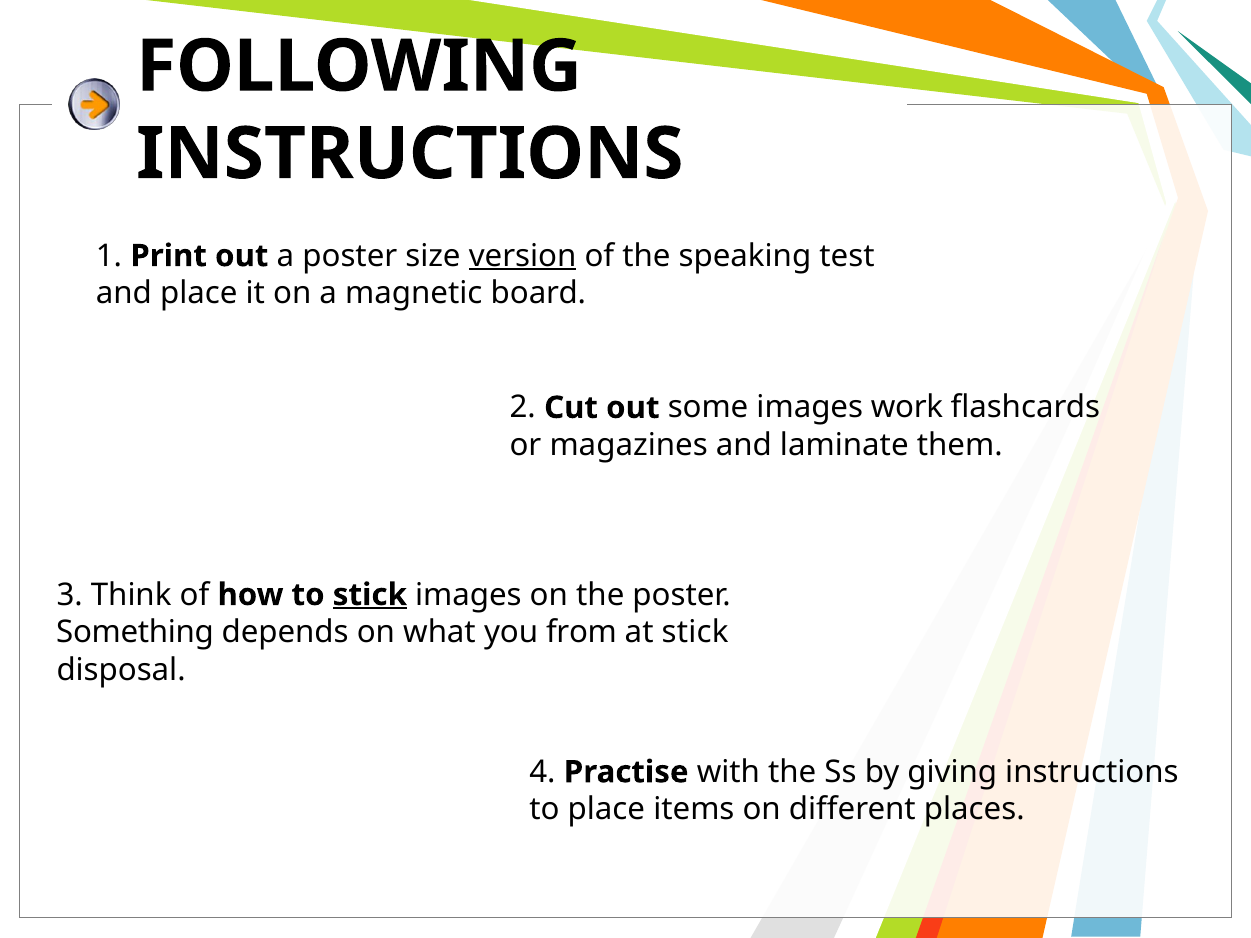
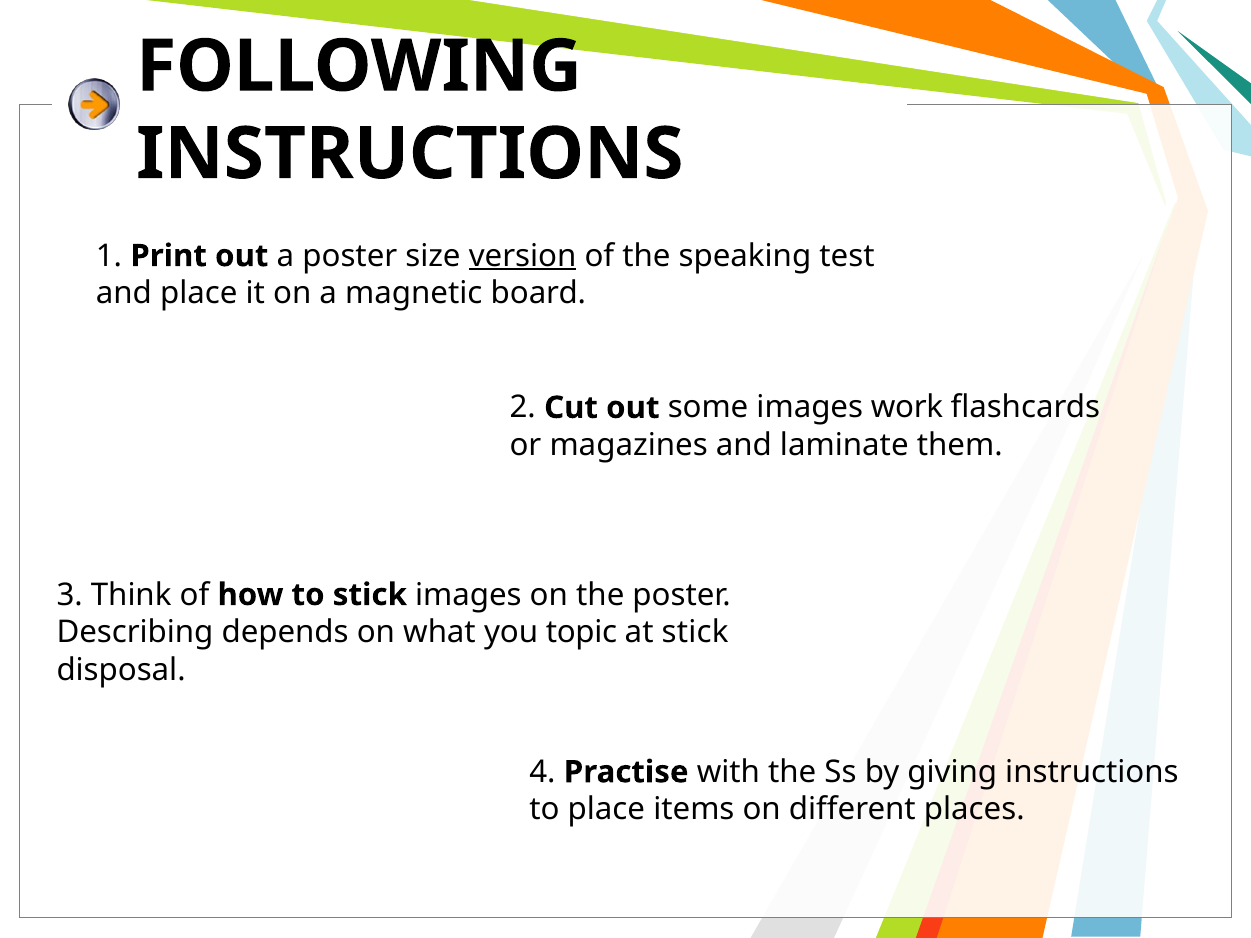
stick underline: present -> none (370, 595)
Something: Something -> Describing (135, 632)
from: from -> topic (581, 632)
